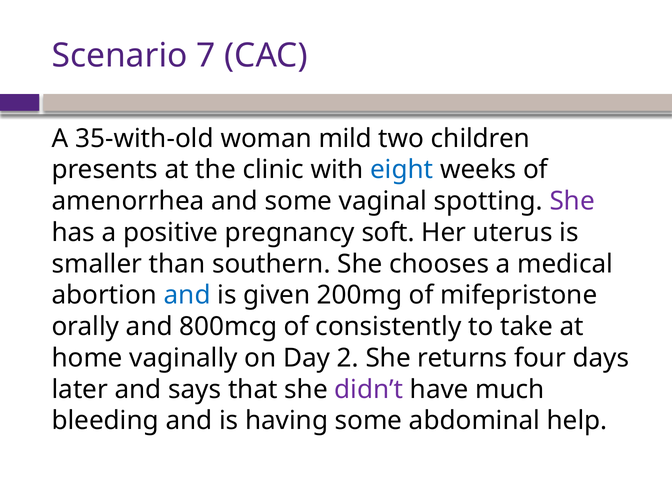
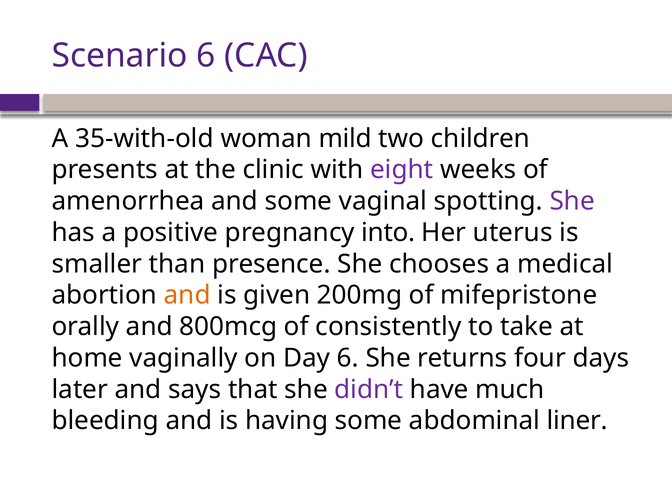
Scenario 7: 7 -> 6 (206, 56)
eight colour: blue -> purple (402, 170)
soft: soft -> into (388, 233)
southern: southern -> presence (271, 264)
and colour: blue -> orange (187, 295)
Day 2: 2 -> 6 (348, 358)
help: help -> liner (577, 421)
